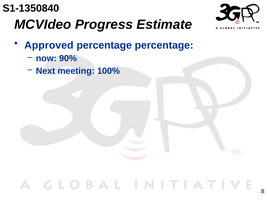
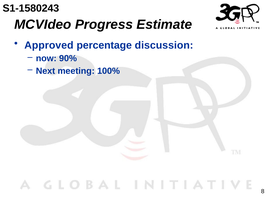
S1-1350840: S1-1350840 -> S1-1580243 (31, 8)
percentage percentage: percentage -> discussion (164, 45)
